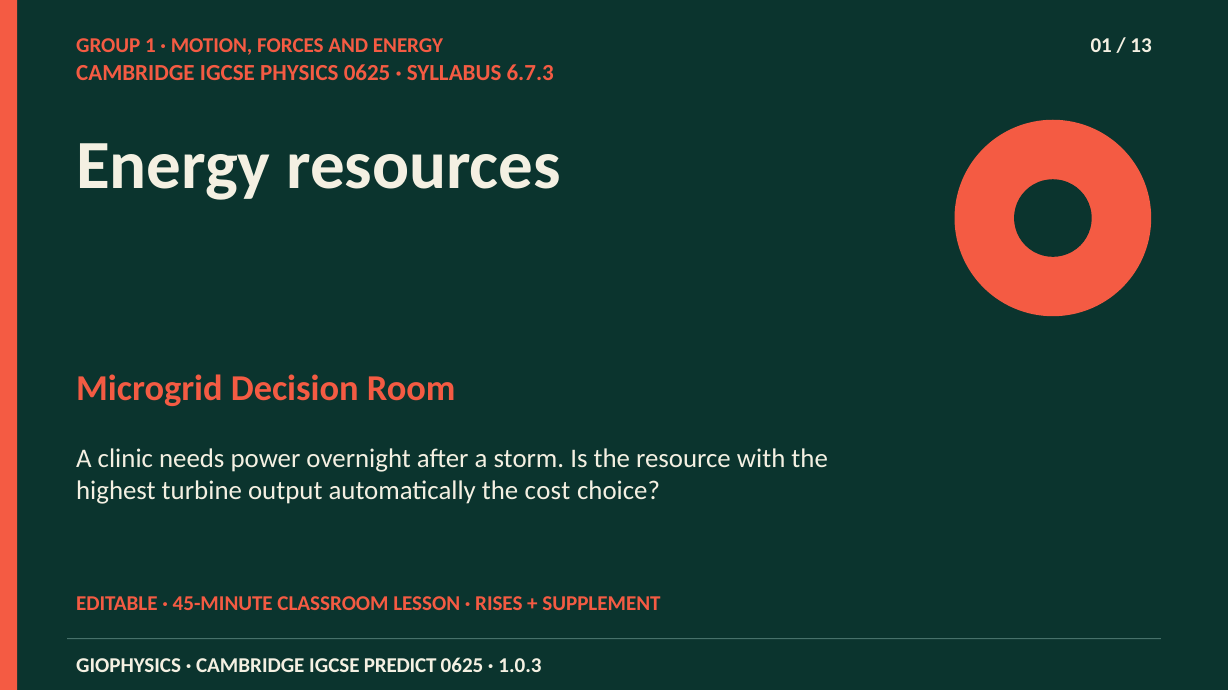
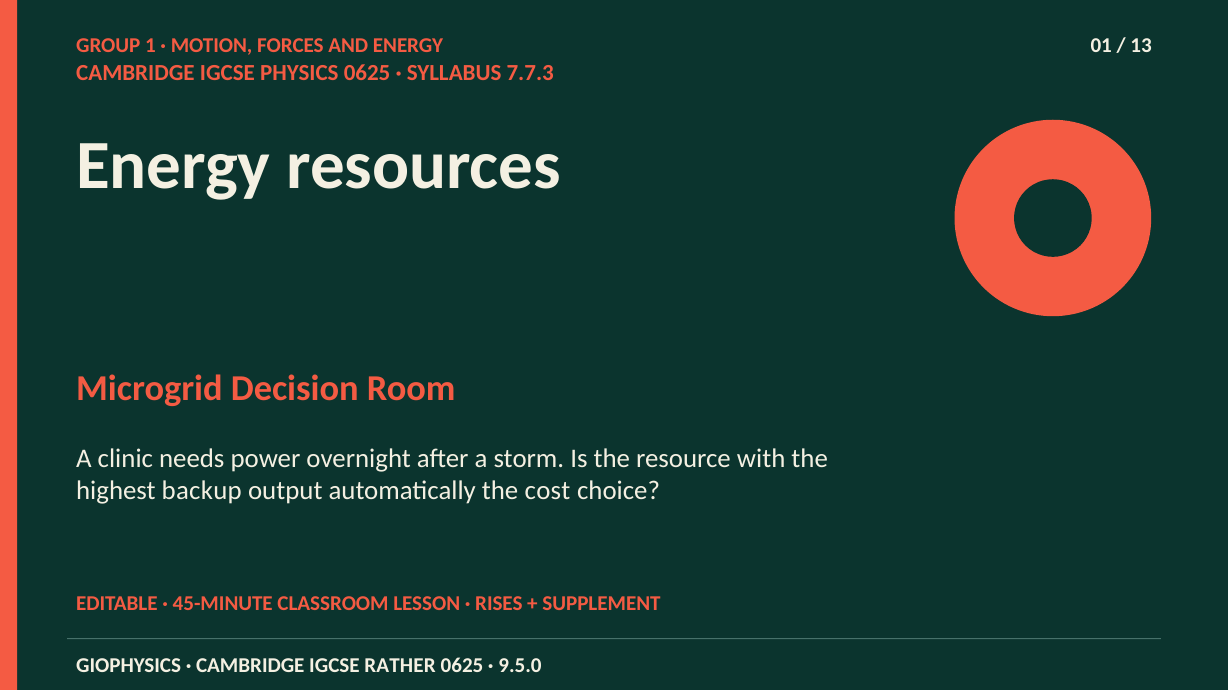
6.7.3: 6.7.3 -> 7.7.3 (530, 73)
turbine: turbine -> backup (202, 491)
PREDICT: PREDICT -> RATHER (400, 666)
1.0.3: 1.0.3 -> 9.5.0 (520, 666)
